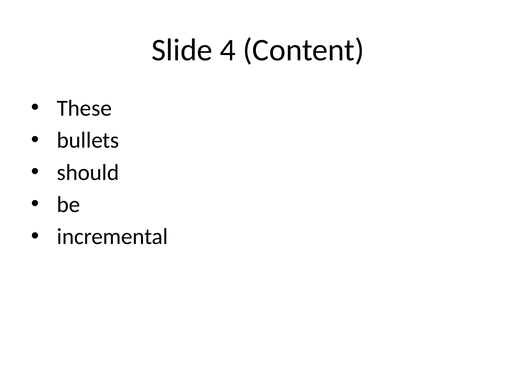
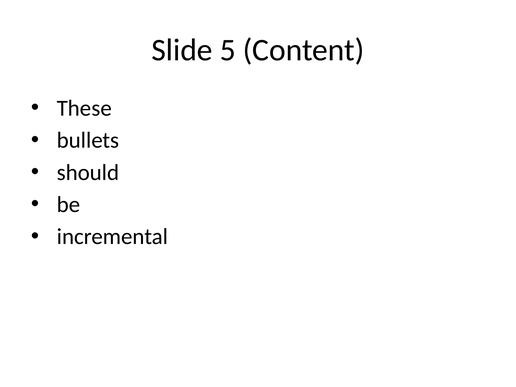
4: 4 -> 5 (228, 50)
